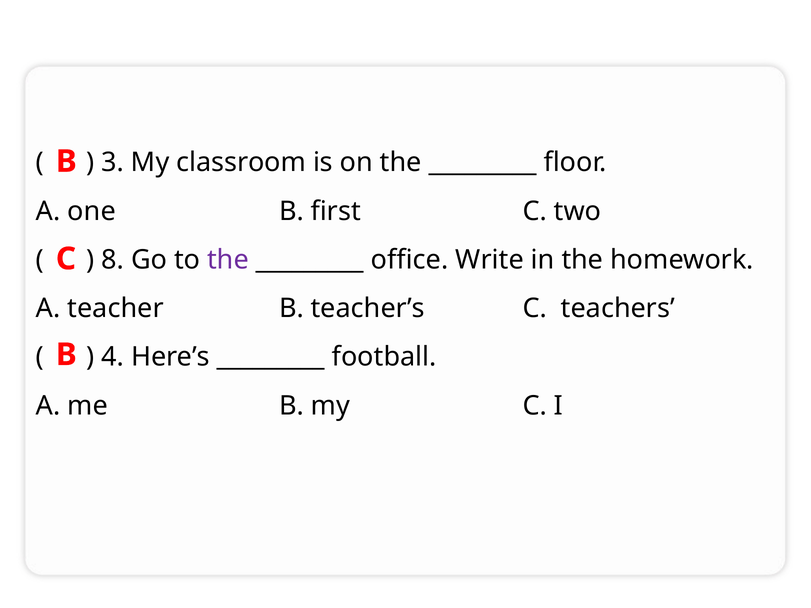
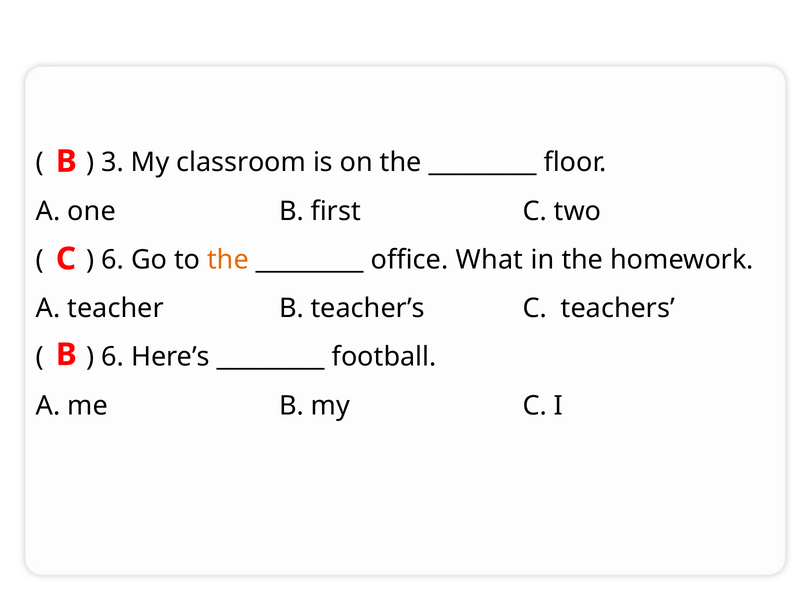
8: 8 -> 6 (113, 260)
the colour: purple -> orange (228, 260)
Write: Write -> What (489, 260)
4: 4 -> 6 (113, 357)
